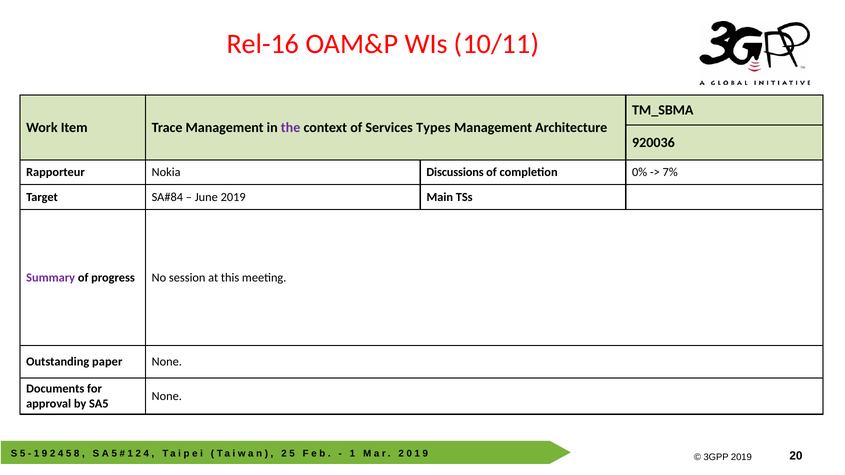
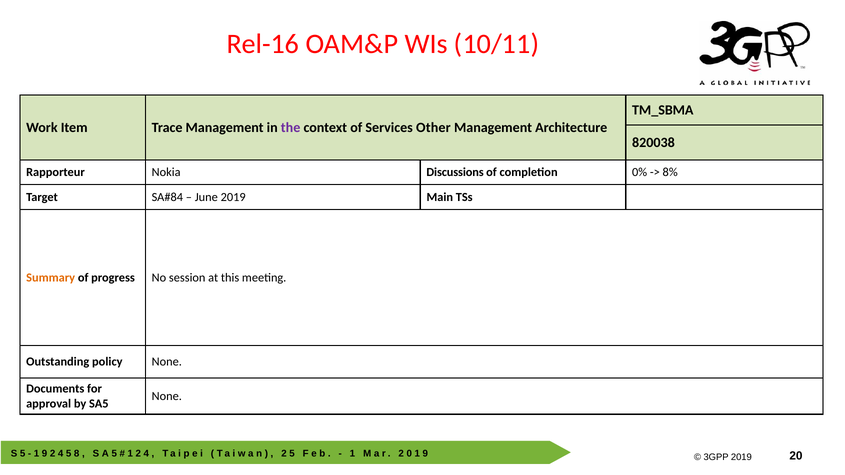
Types: Types -> Other (433, 128)
920036: 920036 -> 820038 (653, 143)
7%: 7% -> 8% (670, 172)
Summary colour: purple -> orange (51, 278)
paper: paper -> policy (107, 362)
